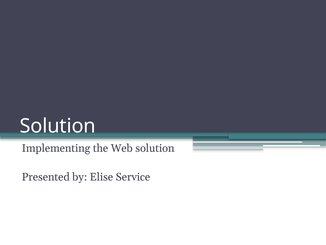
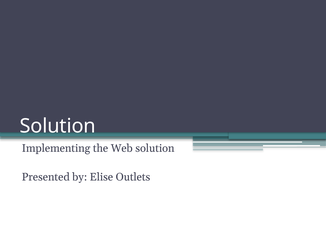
Service: Service -> Outlets (133, 177)
